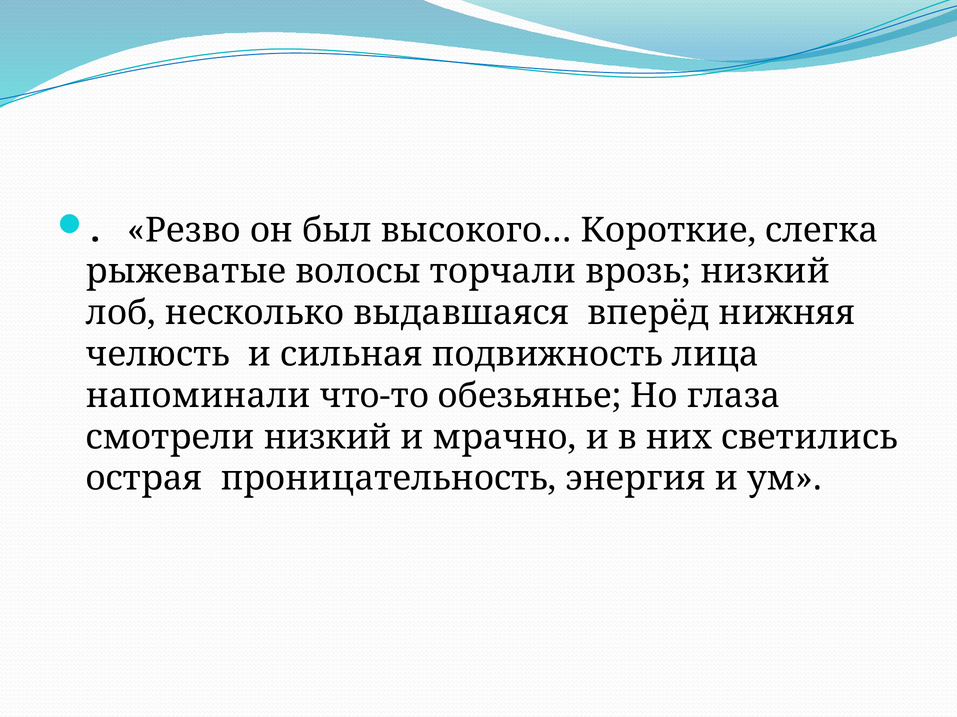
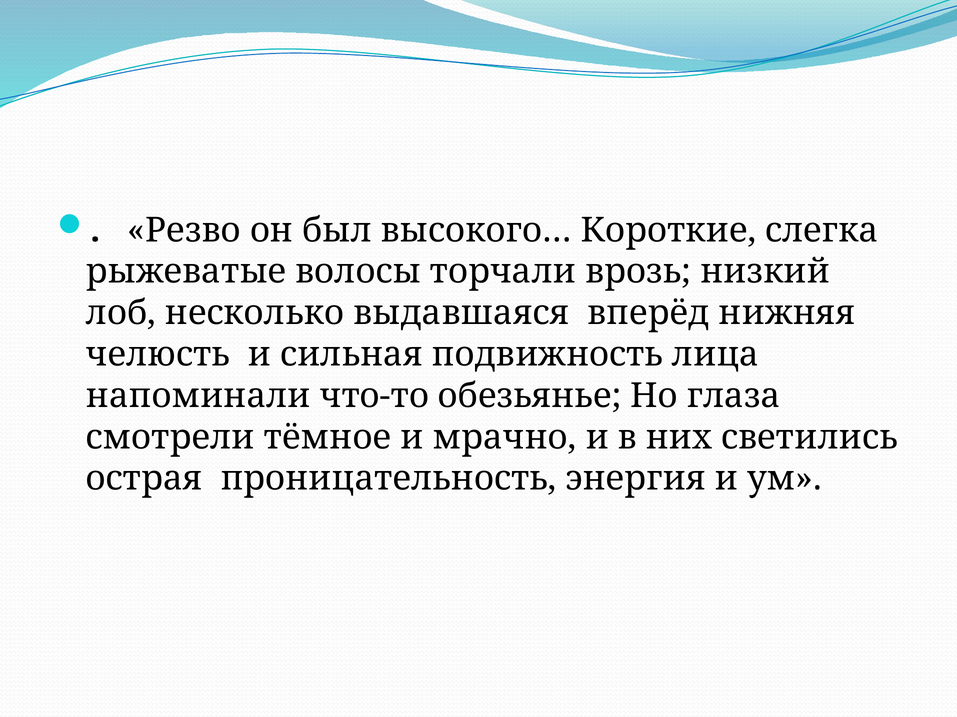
смотрели низкий: низкий -> тёмное (327, 438)
